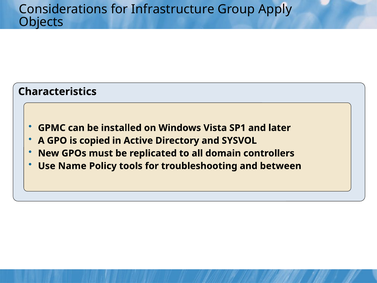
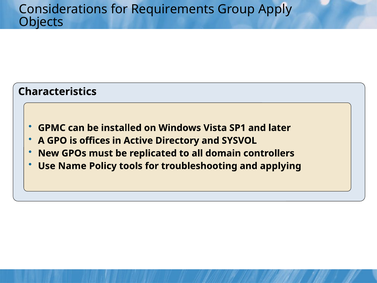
Infrastructure: Infrastructure -> Requirements (173, 9)
copied: copied -> offices (95, 140)
between: between -> applying (281, 166)
